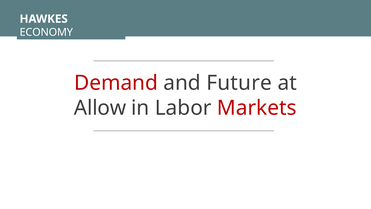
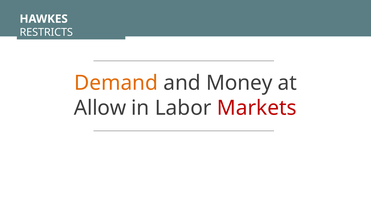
ECONOMY: ECONOMY -> RESTRICTS (46, 32)
Demand colour: red -> orange (116, 83)
Future: Future -> Money (239, 83)
